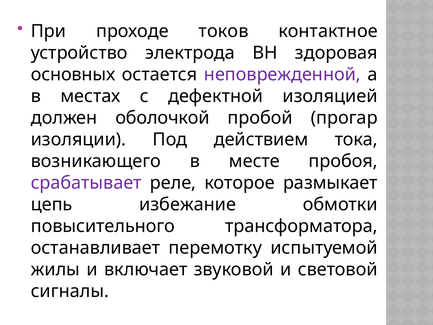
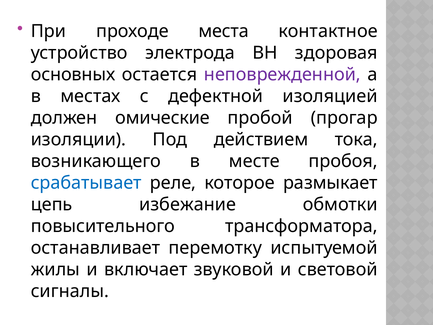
токов: токов -> места (224, 31)
оболочкой: оболочкой -> омические (162, 118)
срабатывает colour: purple -> blue (86, 183)
